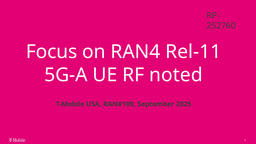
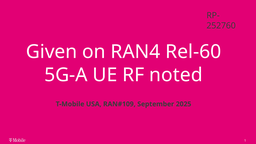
Focus: Focus -> Given (52, 52)
Rel-11: Rel-11 -> Rel-60 (193, 52)
